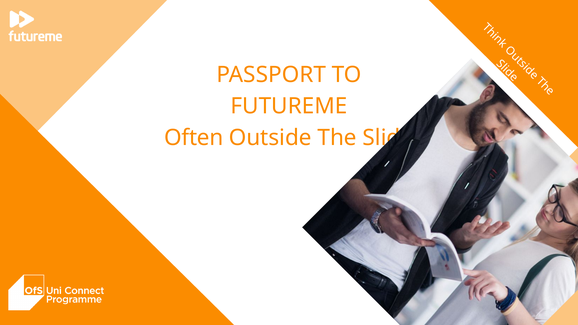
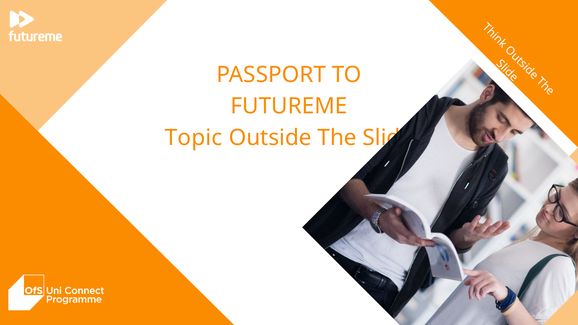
Often: Often -> Topic (194, 138)
